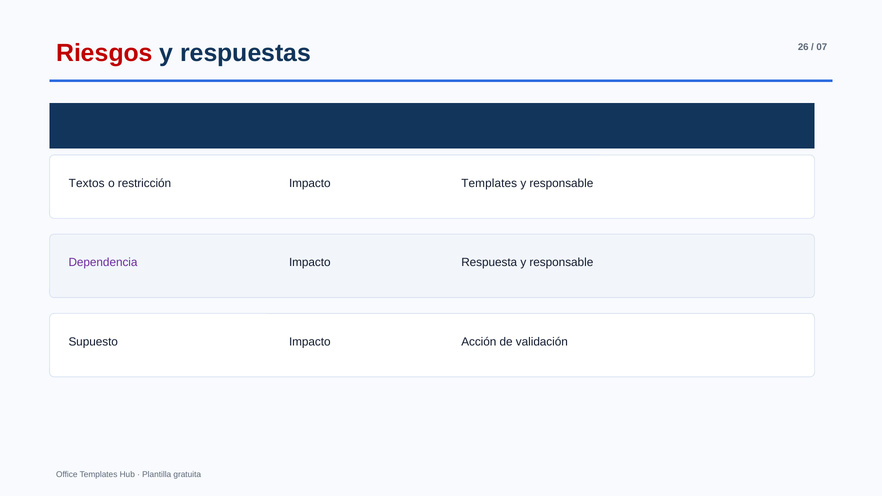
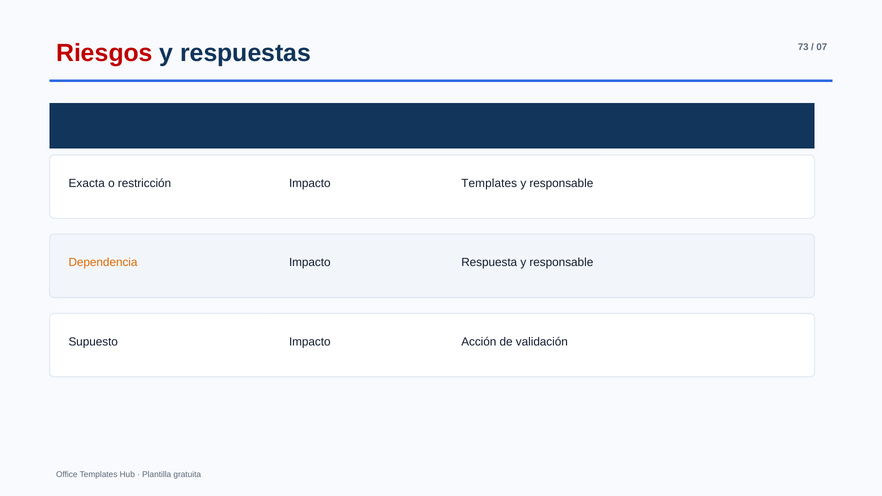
26: 26 -> 73 (803, 47)
Textos: Textos -> Exacta (87, 183)
Dependencia colour: purple -> orange (103, 263)
